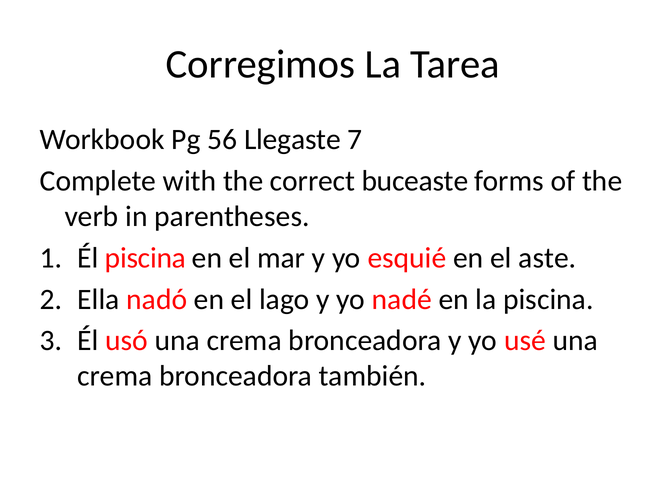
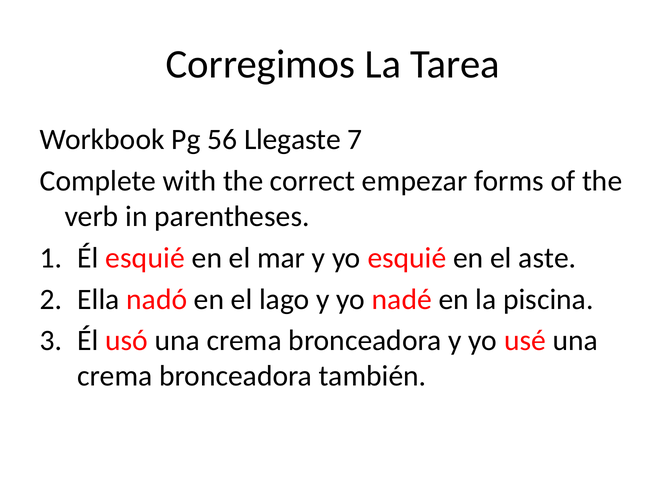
buceaste: buceaste -> empezar (415, 181)
Él piscina: piscina -> esquié (145, 258)
